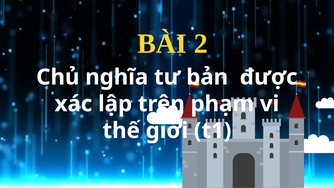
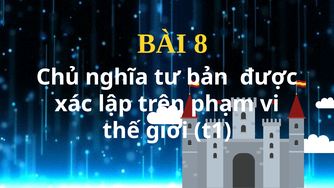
2: 2 -> 8 (201, 44)
